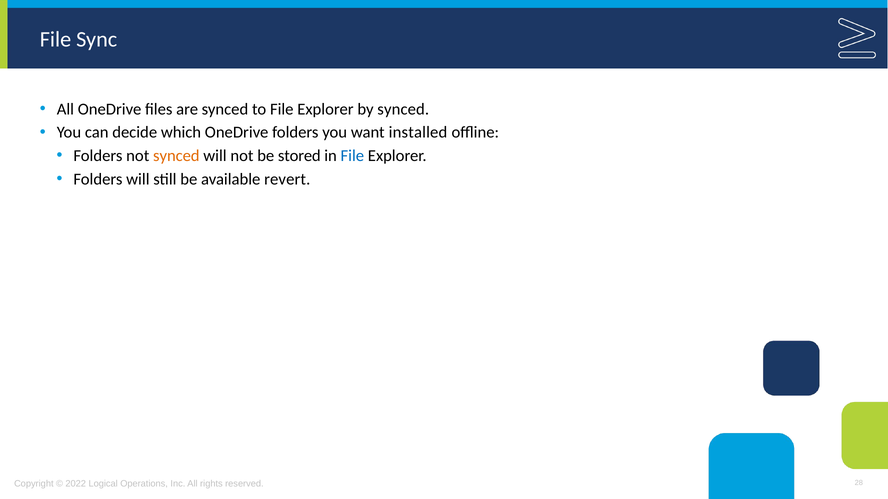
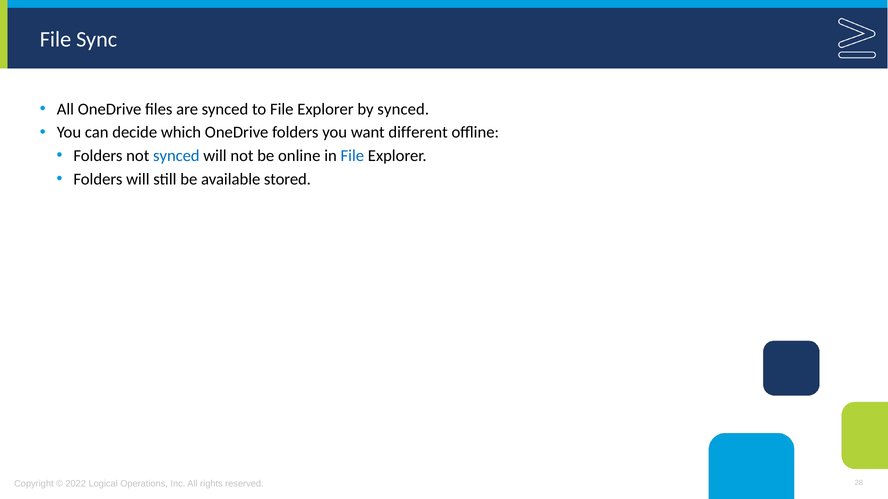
installed: installed -> different (418, 133)
synced colour: orange -> blue (176, 156)
stored: stored -> online (299, 156)
revert: revert -> stored (287, 179)
